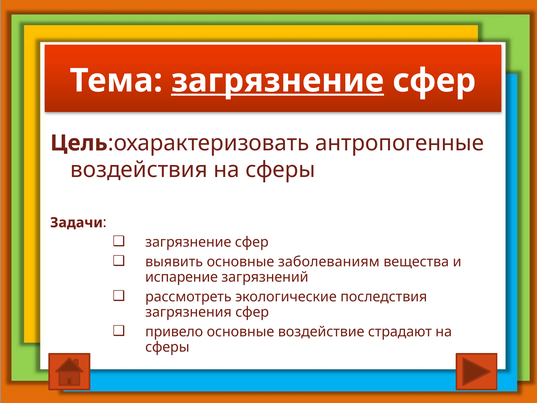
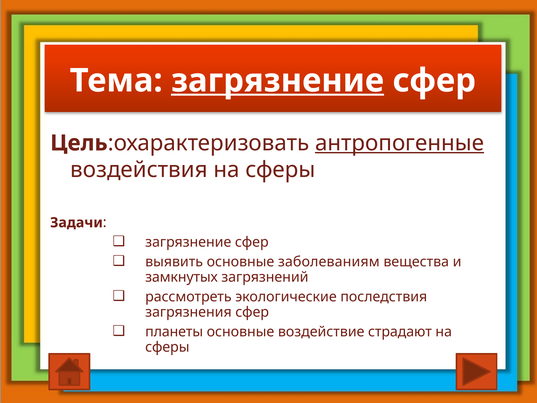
антропогенные underline: none -> present (400, 143)
испарение: испарение -> замкнутых (182, 277)
привело: привело -> планеты (174, 332)
